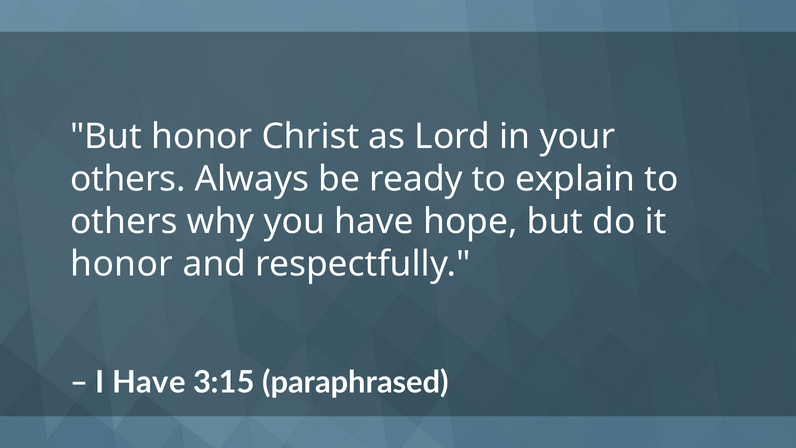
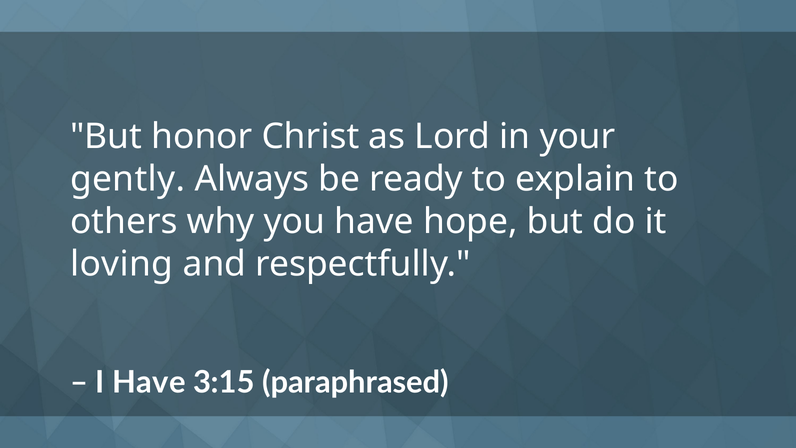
others: others -> gently (128, 179)
honor: honor -> loving (122, 264)
